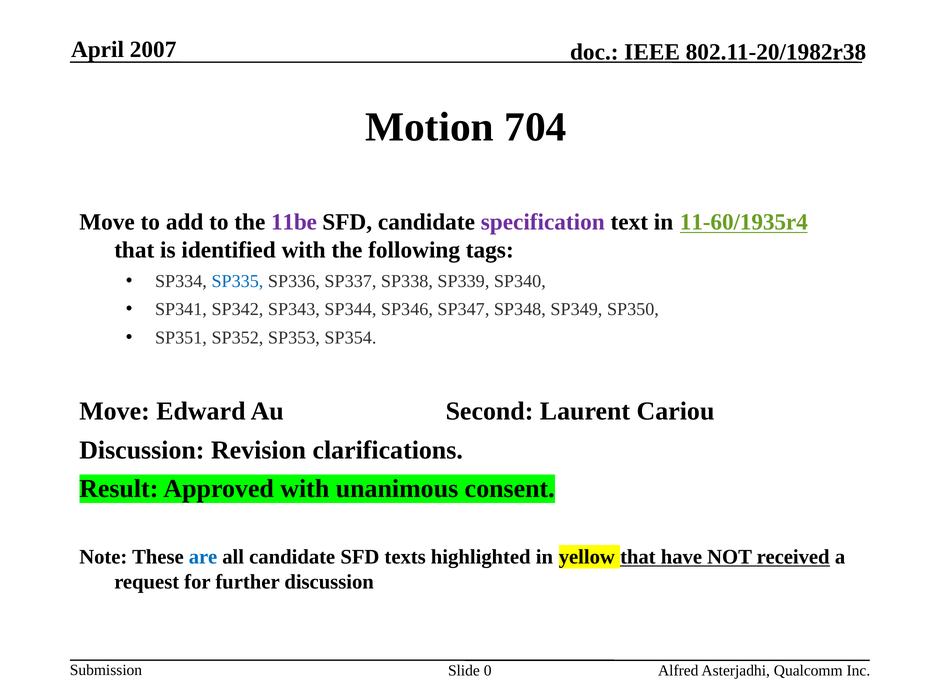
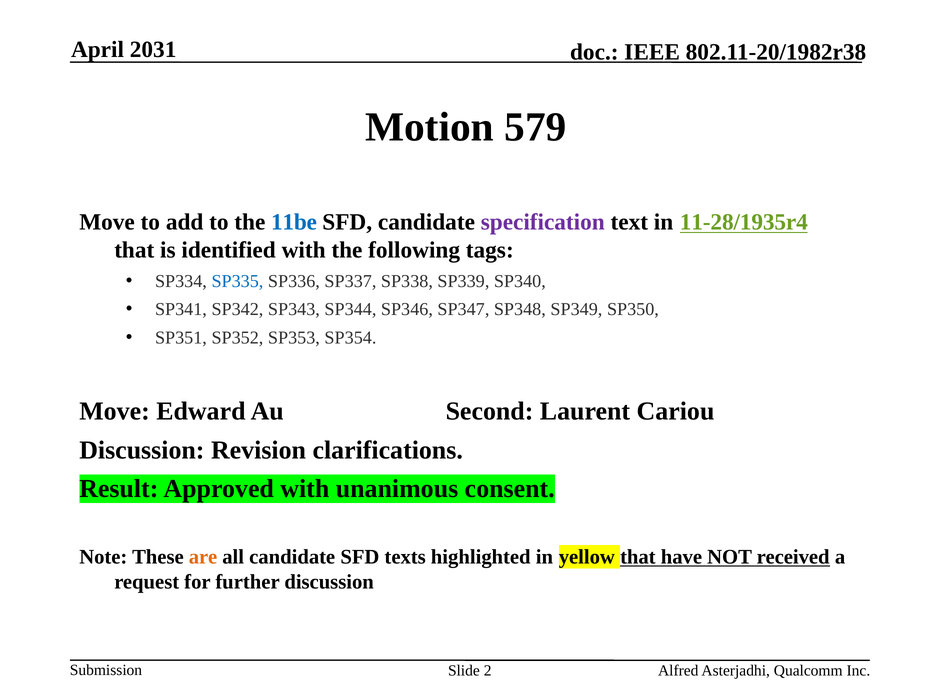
2007: 2007 -> 2031 (153, 49)
704: 704 -> 579 (535, 127)
11be colour: purple -> blue (294, 222)
11-60/1935r4: 11-60/1935r4 -> 11-28/1935r4 (744, 222)
are colour: blue -> orange (203, 557)
0: 0 -> 2 (488, 670)
